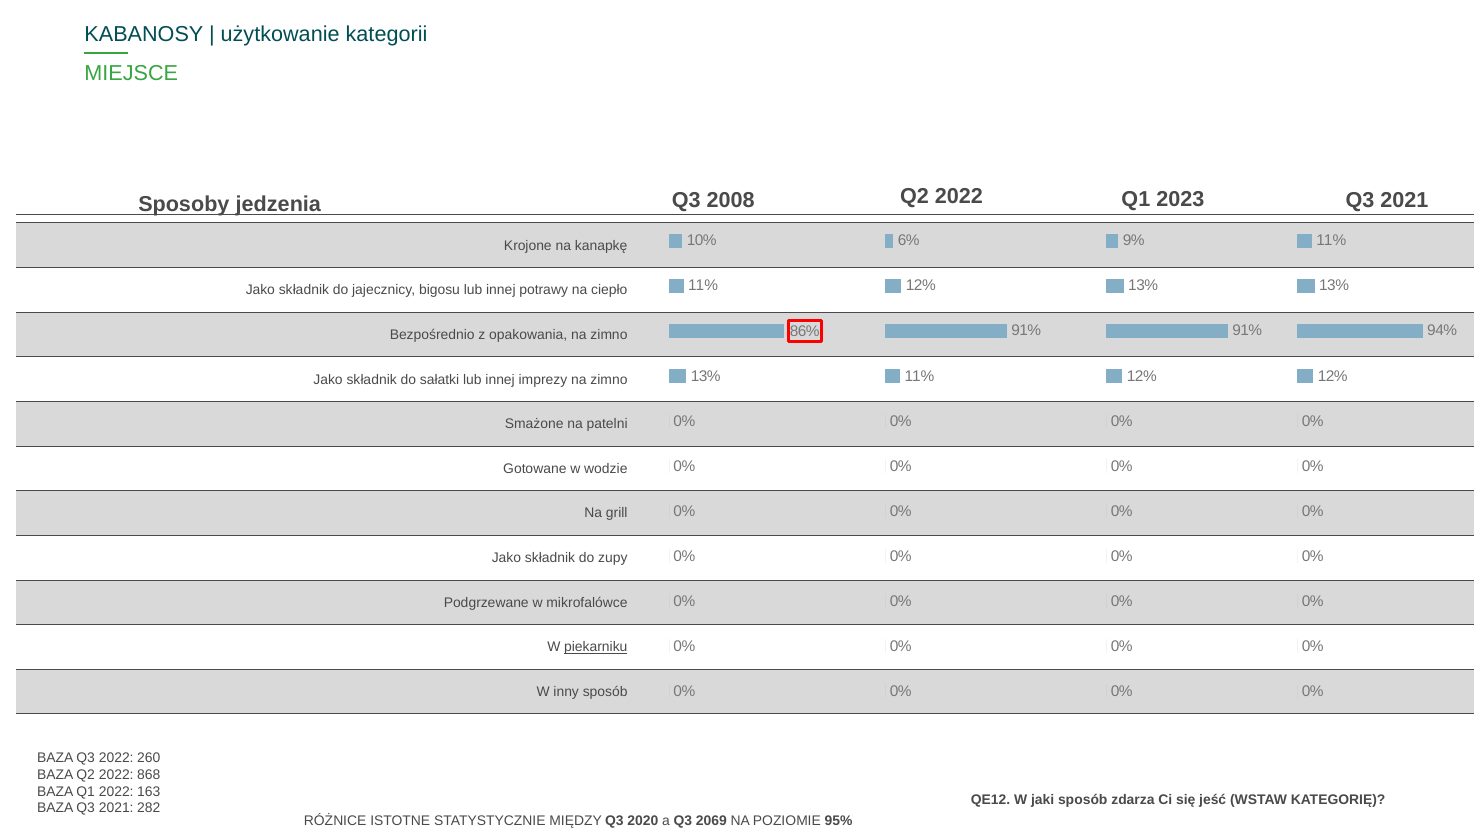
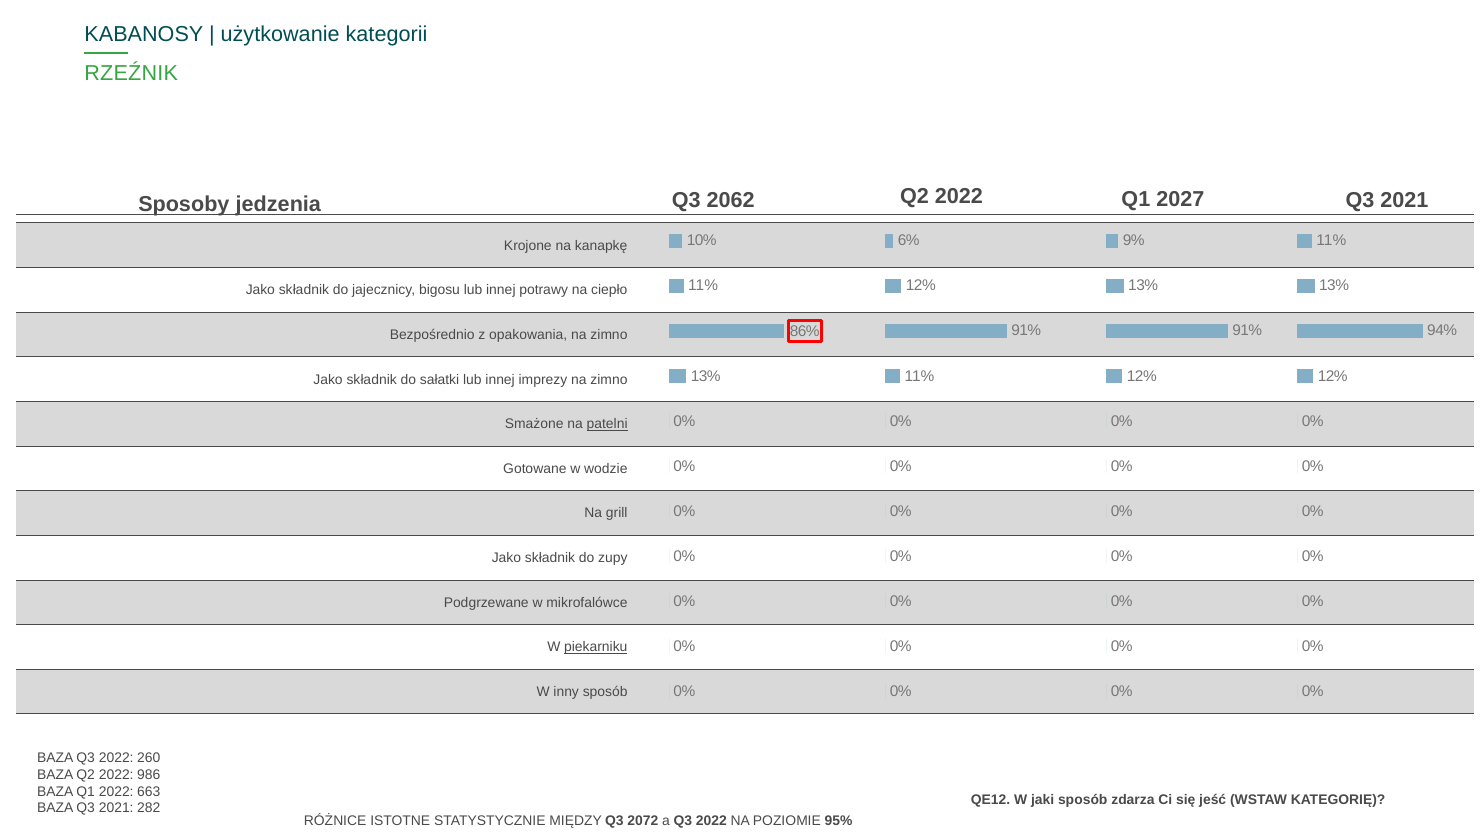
MIEJSCE: MIEJSCE -> RZEŹNIK (131, 73)
2023: 2023 -> 2027 (1180, 199)
2008: 2008 -> 2062 (731, 201)
patelni underline: none -> present (607, 424)
868: 868 -> 986 (149, 775)
163: 163 -> 663 (149, 792)
2020: 2020 -> 2072 (643, 821)
a Q3 2069: 2069 -> 2022 (711, 821)
